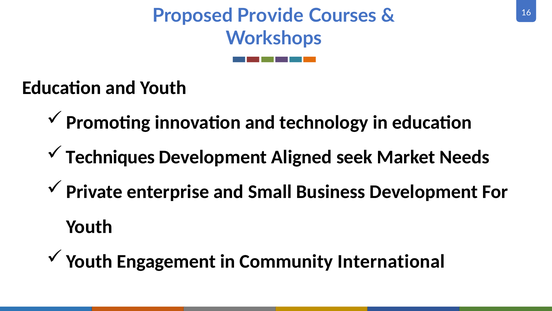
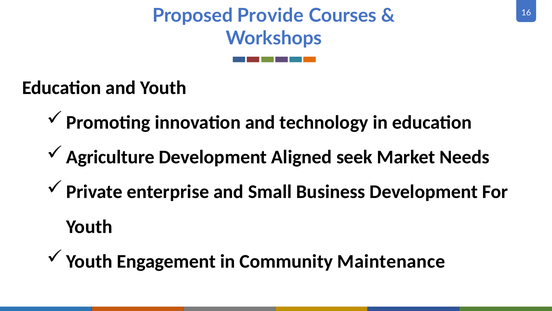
Techniques: Techniques -> Agriculture (110, 157)
International: International -> Maintenance (391, 262)
